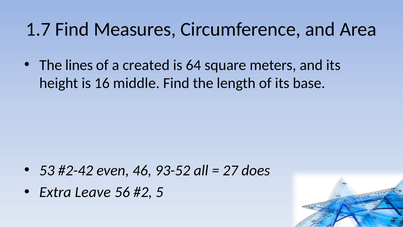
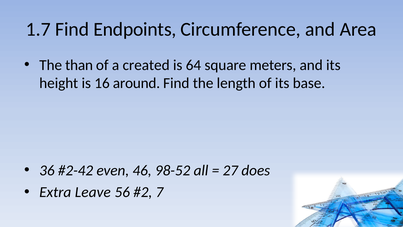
Measures: Measures -> Endpoints (135, 29)
lines: lines -> than (79, 65)
middle: middle -> around (136, 83)
53: 53 -> 36 (47, 170)
93-52: 93-52 -> 98-52 (173, 170)
5: 5 -> 7 (160, 192)
